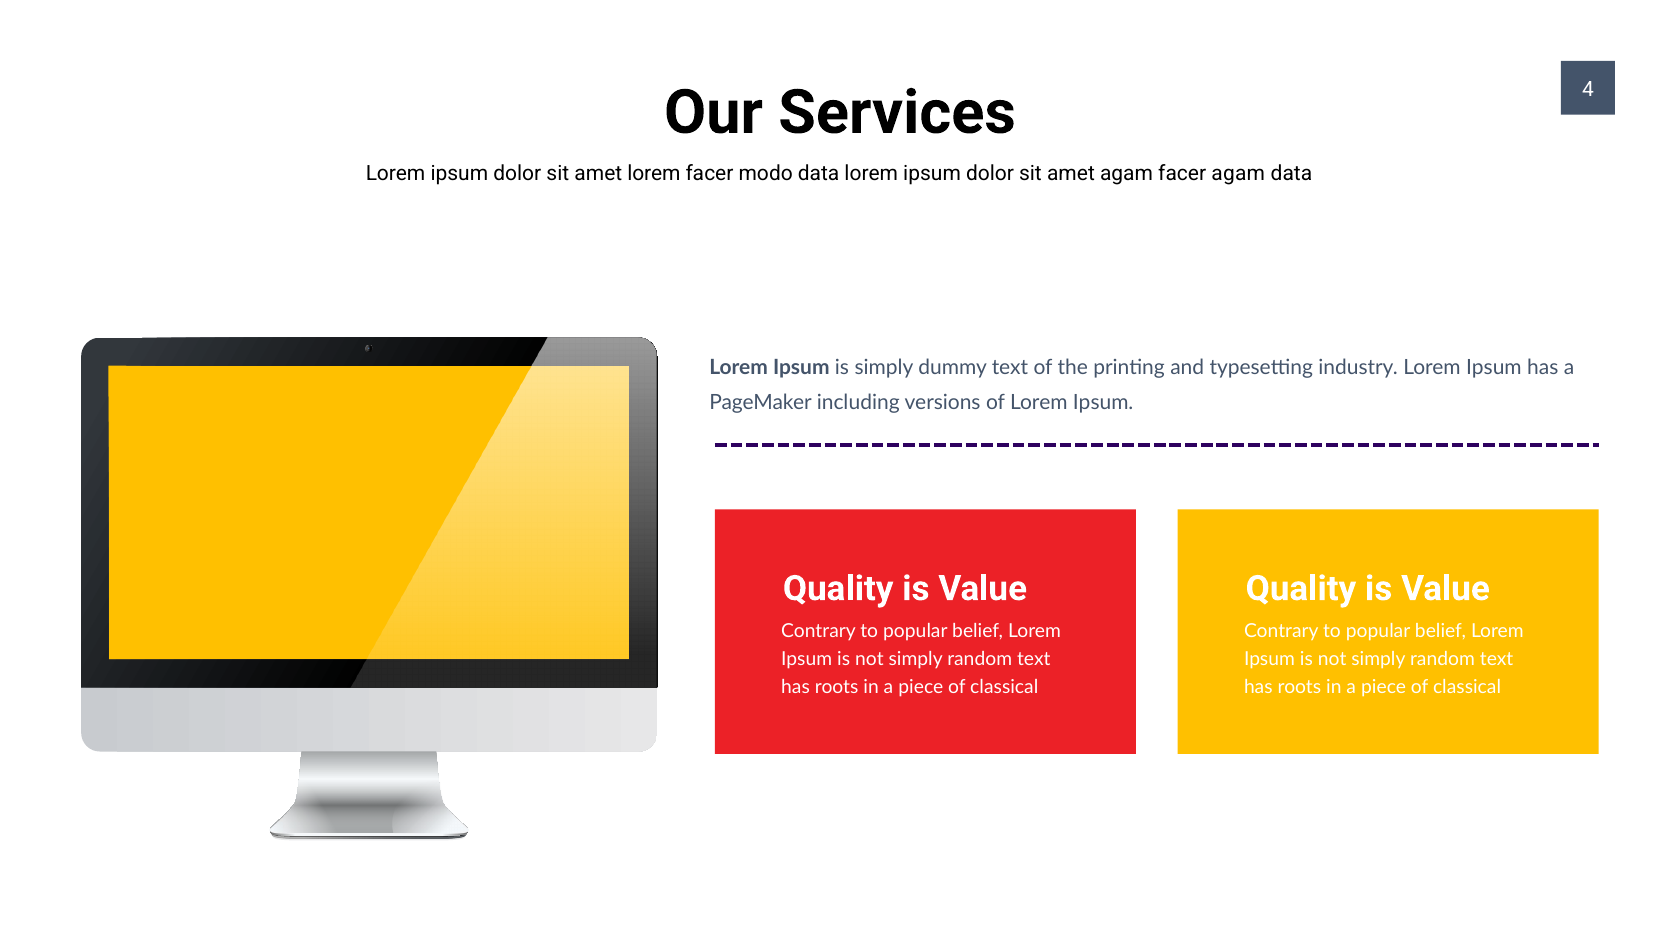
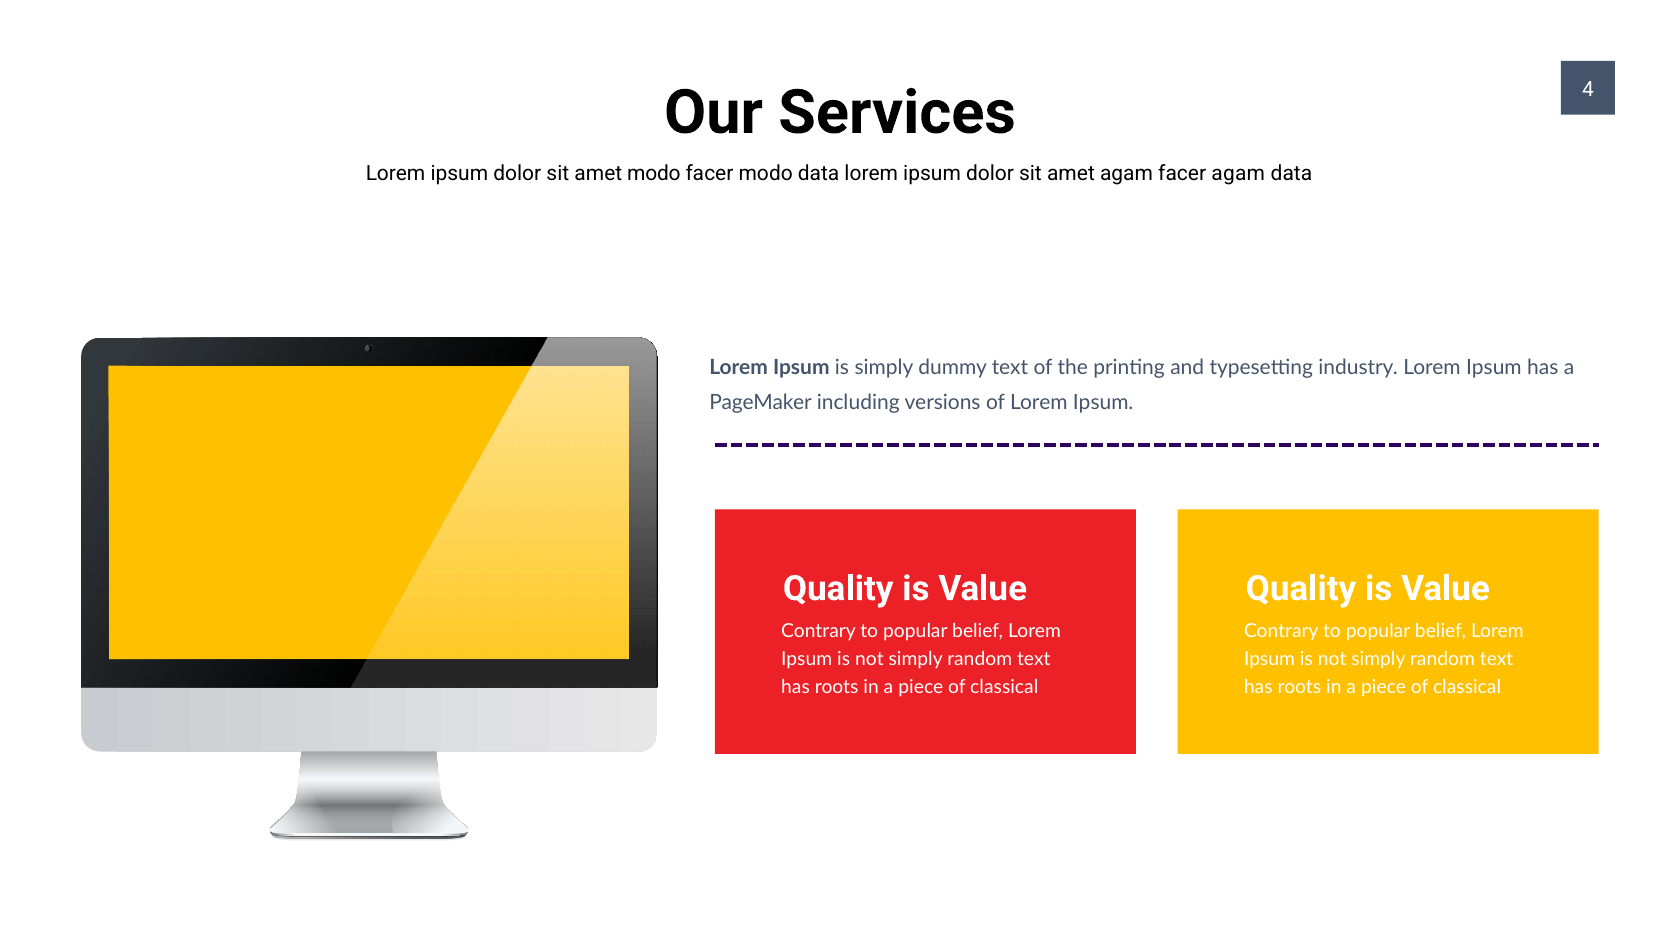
amet lorem: lorem -> modo (654, 174)
